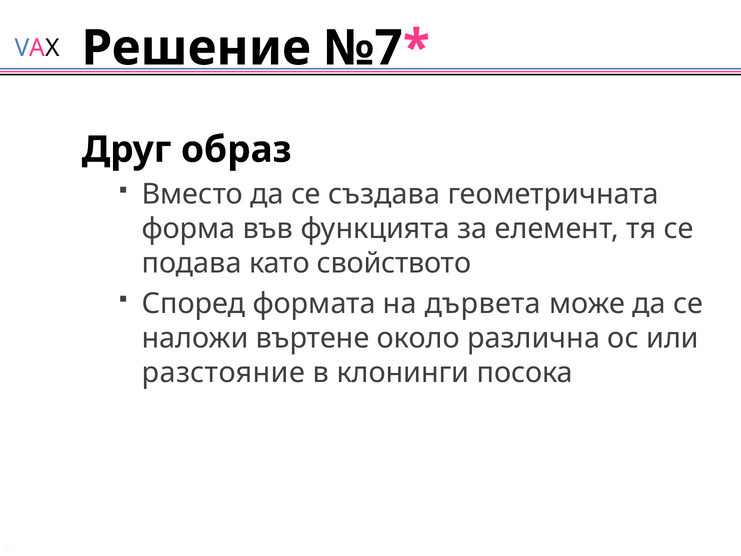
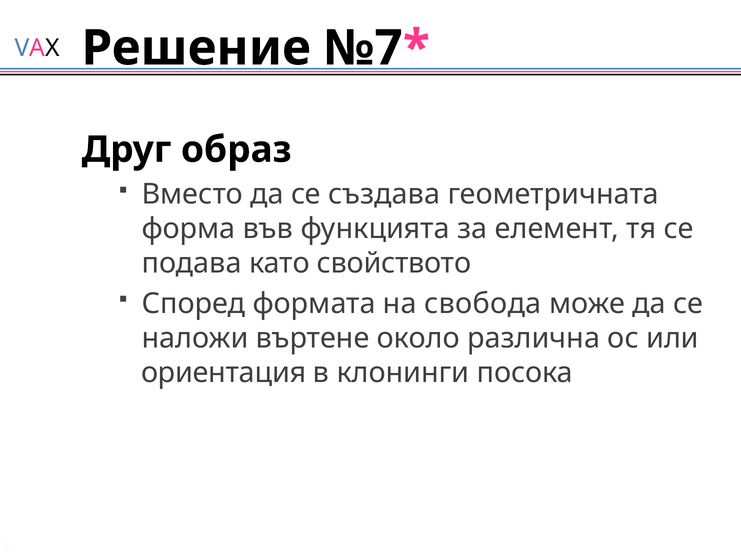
дървета: дървета -> свобода (483, 304)
разстояние: разстояние -> ориентация (224, 373)
